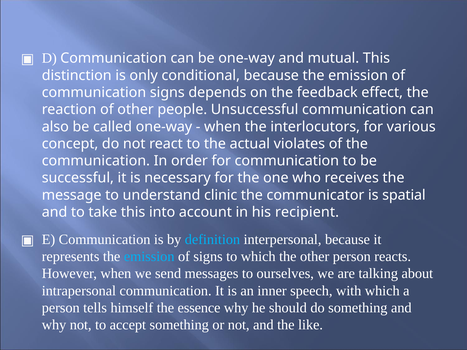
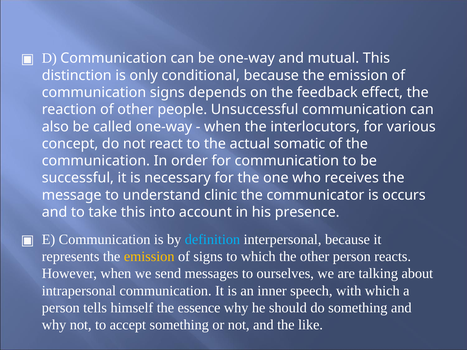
violates: violates -> somatic (299, 144)
spatial: spatial -> occurs (404, 195)
recipient: recipient -> presence (307, 212)
emission colour: light blue -> yellow (149, 257)
